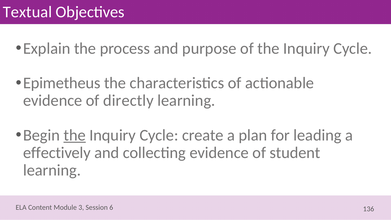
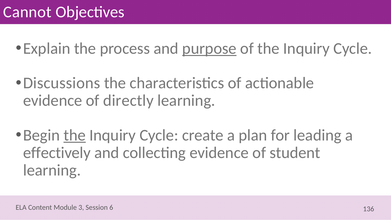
Textual: Textual -> Cannot (27, 12)
purpose underline: none -> present (209, 48)
Epimetheus: Epimetheus -> Discussions (62, 83)
